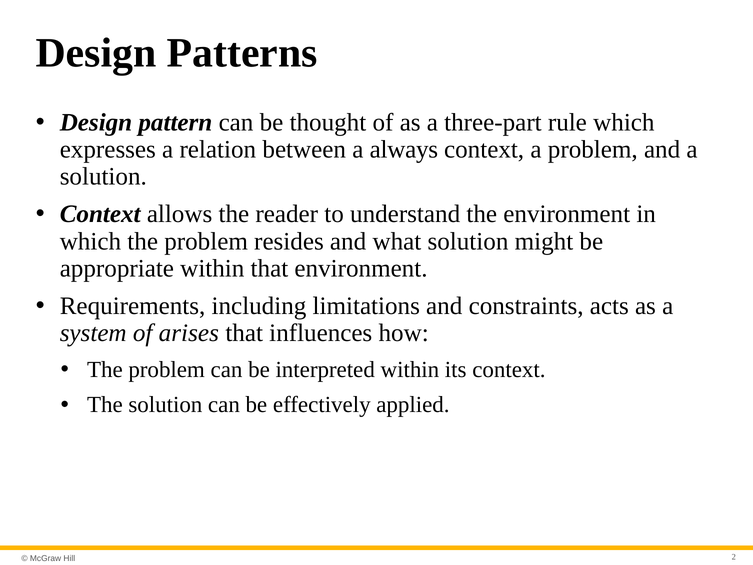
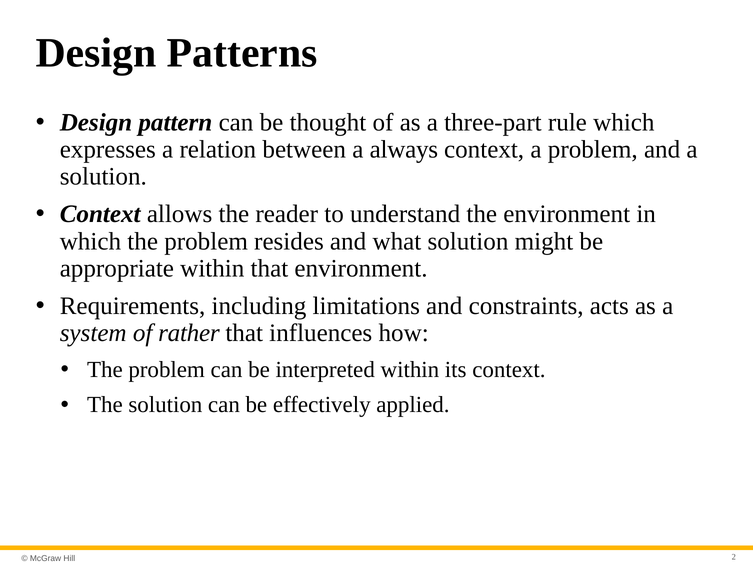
arises: arises -> rather (189, 333)
